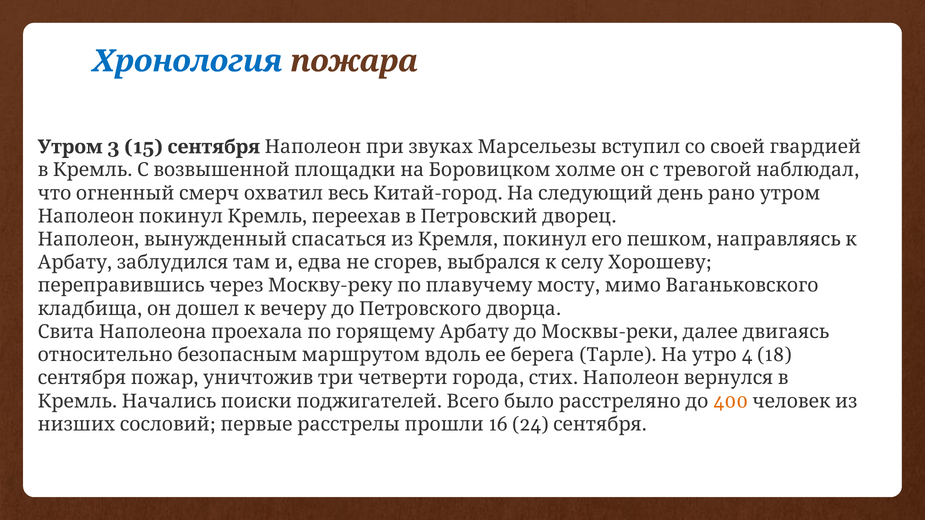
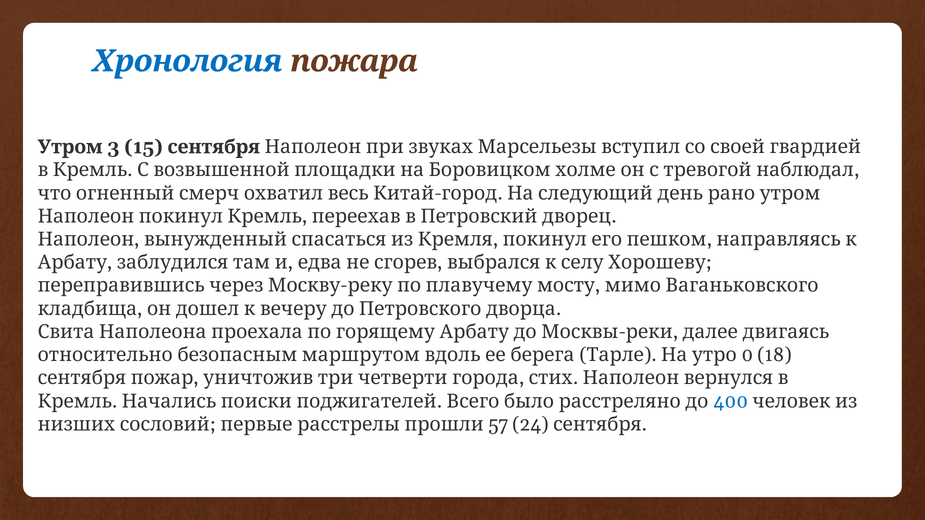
4: 4 -> 0 (747, 355)
400 colour: orange -> blue (731, 402)
16: 16 -> 57 (498, 425)
